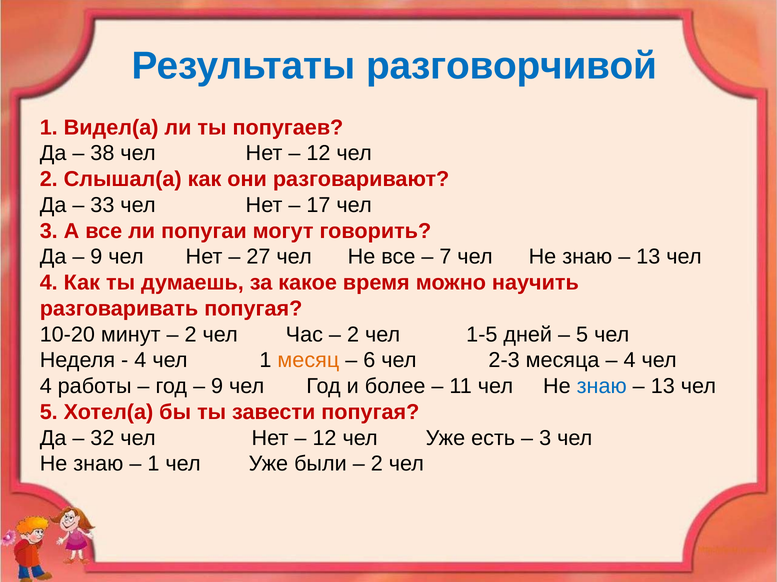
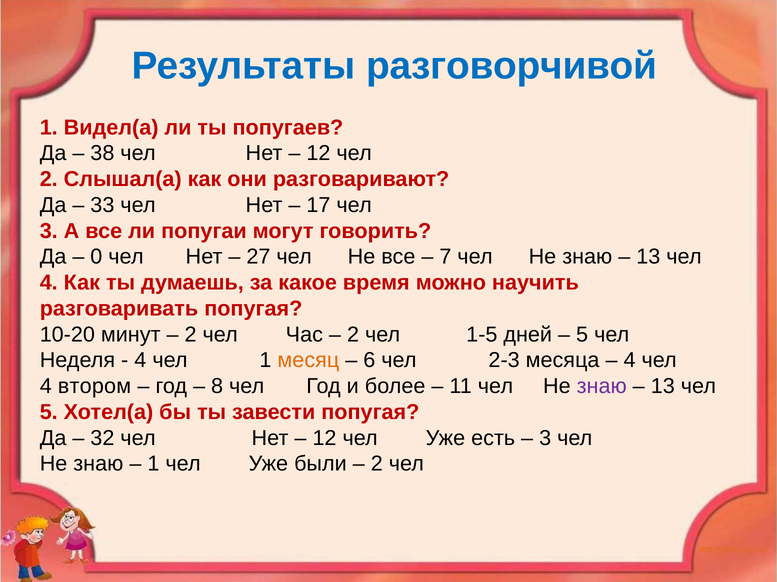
9: 9 -> 0 (96, 257)
работы: работы -> втором (95, 387)
9: 9 -> 8 (217, 387)
знаю colour: blue -> purple (602, 387)
